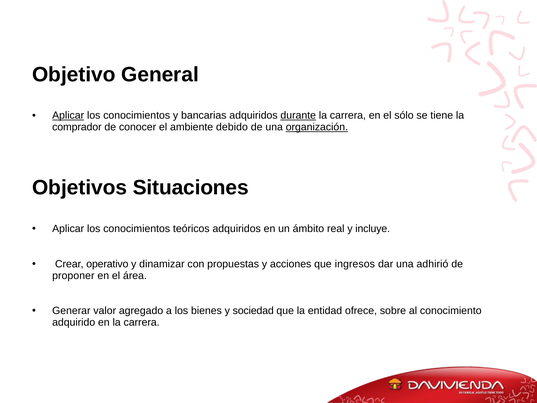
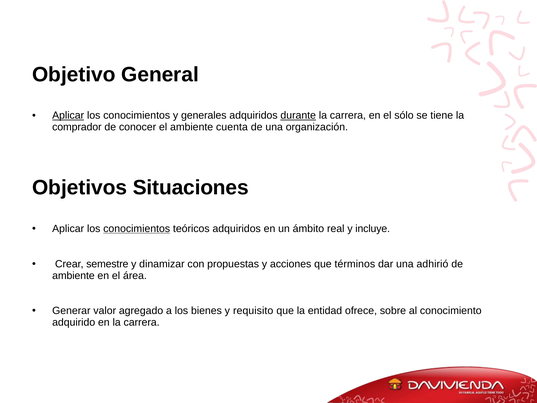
bancarias: bancarias -> generales (204, 115)
debido: debido -> cuenta (232, 127)
organización underline: present -> none (317, 127)
conocimientos underline: none -> present (137, 229)
operativo: operativo -> semestre (107, 264)
ingresos: ingresos -> términos (355, 264)
proponer: proponer -> ambiente (73, 275)
sociedad: sociedad -> requisito (253, 311)
